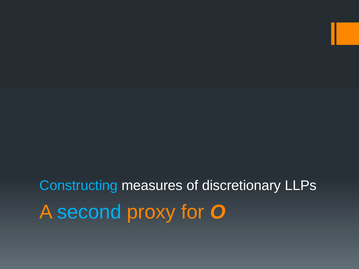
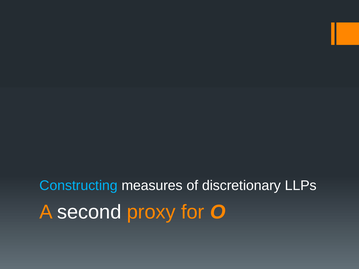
second colour: light blue -> white (89, 212)
